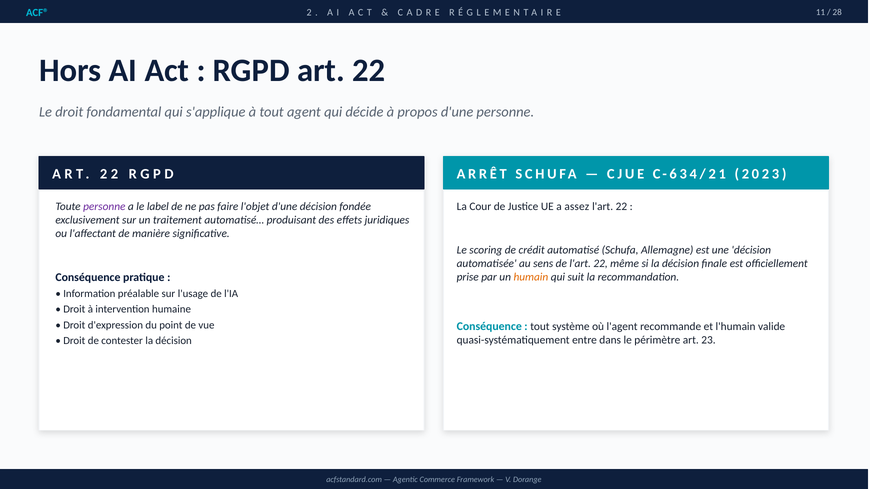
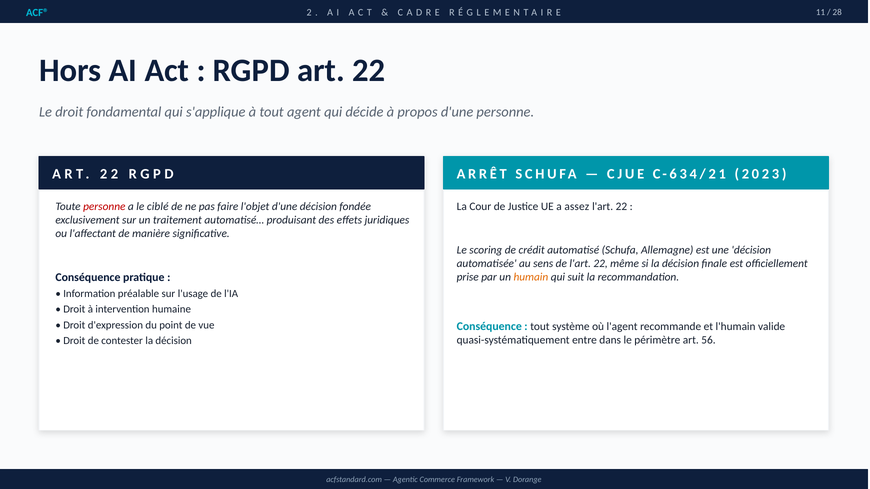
personne colour: purple -> red (104, 207)
label: label -> ciblé (158, 207)
23: 23 -> 56 (708, 340)
